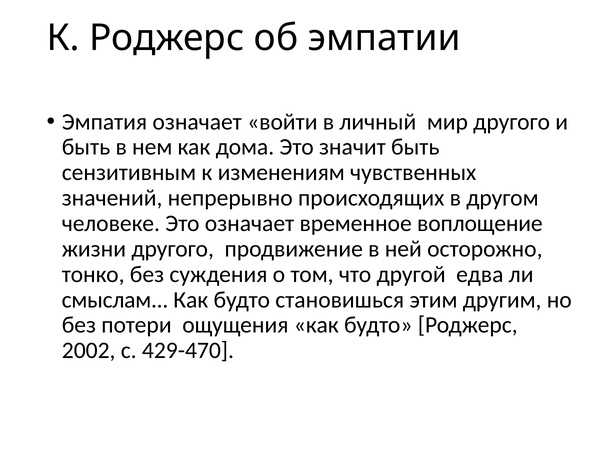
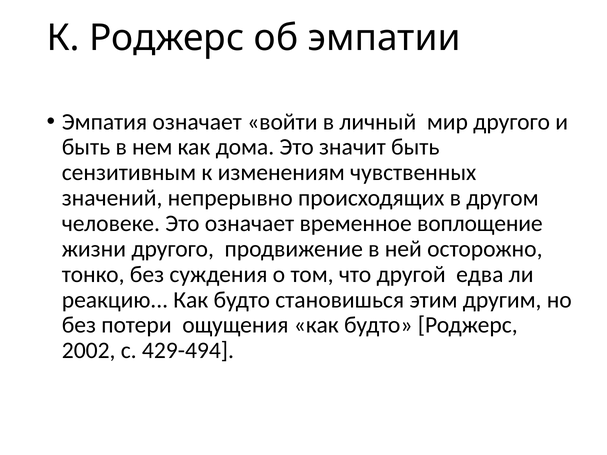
смыслам: смыслам -> реакцию (115, 300)
429-470: 429-470 -> 429-494 (188, 351)
